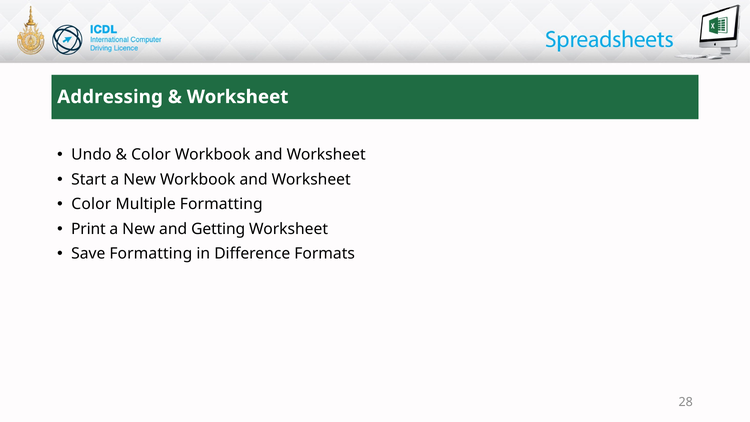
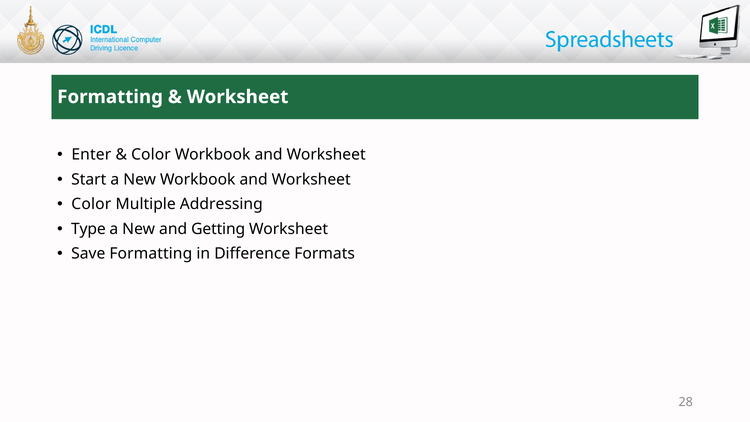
Addressing: Addressing -> Formatting (110, 97)
Undo: Undo -> Enter (91, 155)
Multiple Formatting: Formatting -> Addressing (221, 204)
Print: Print -> Type (88, 229)
